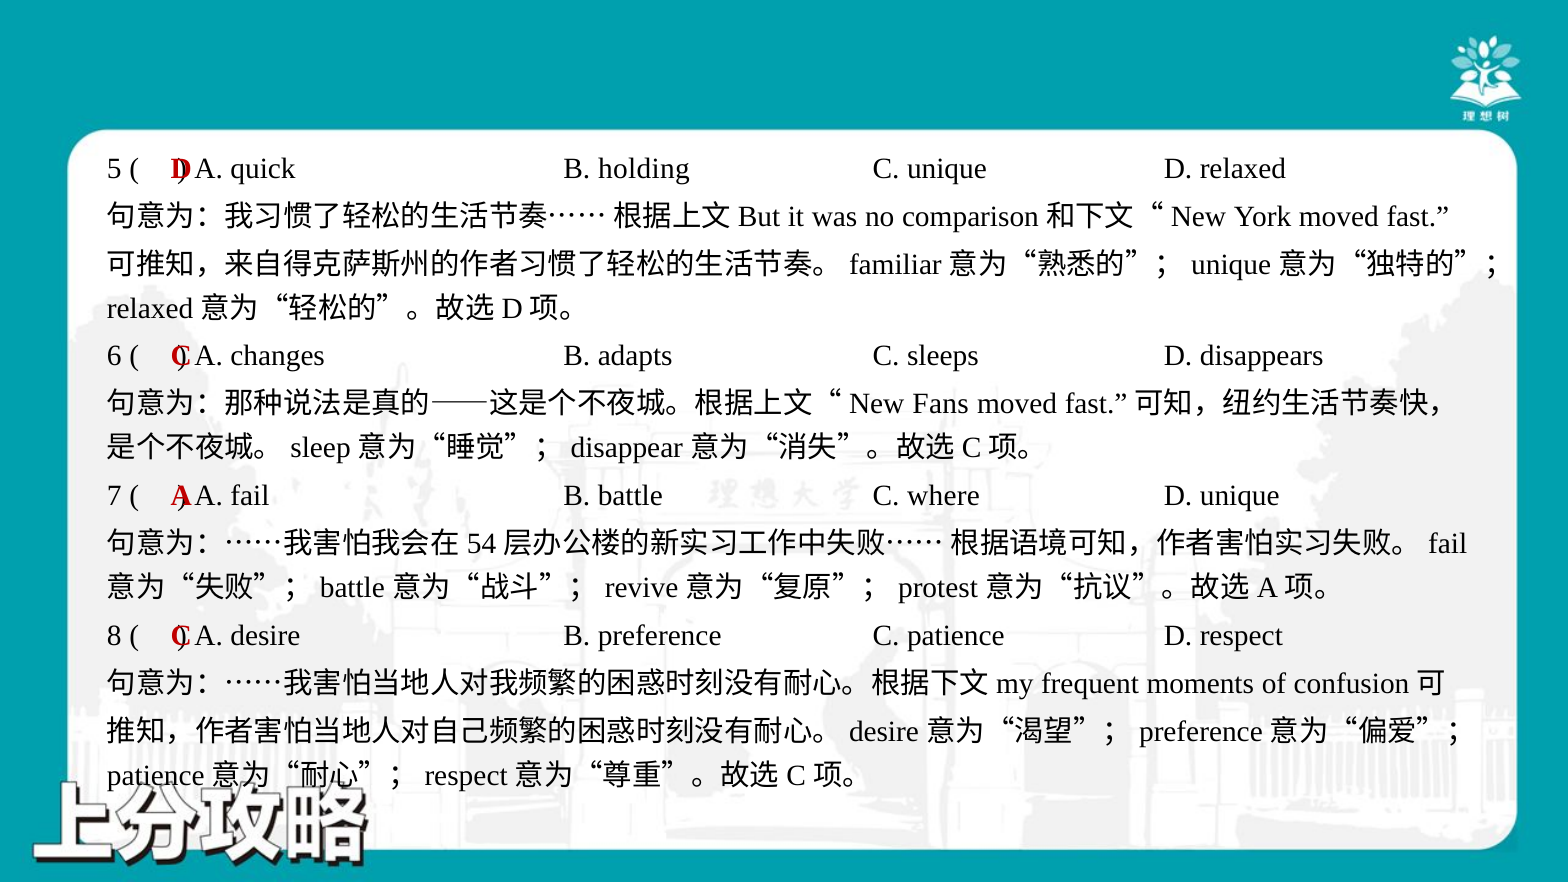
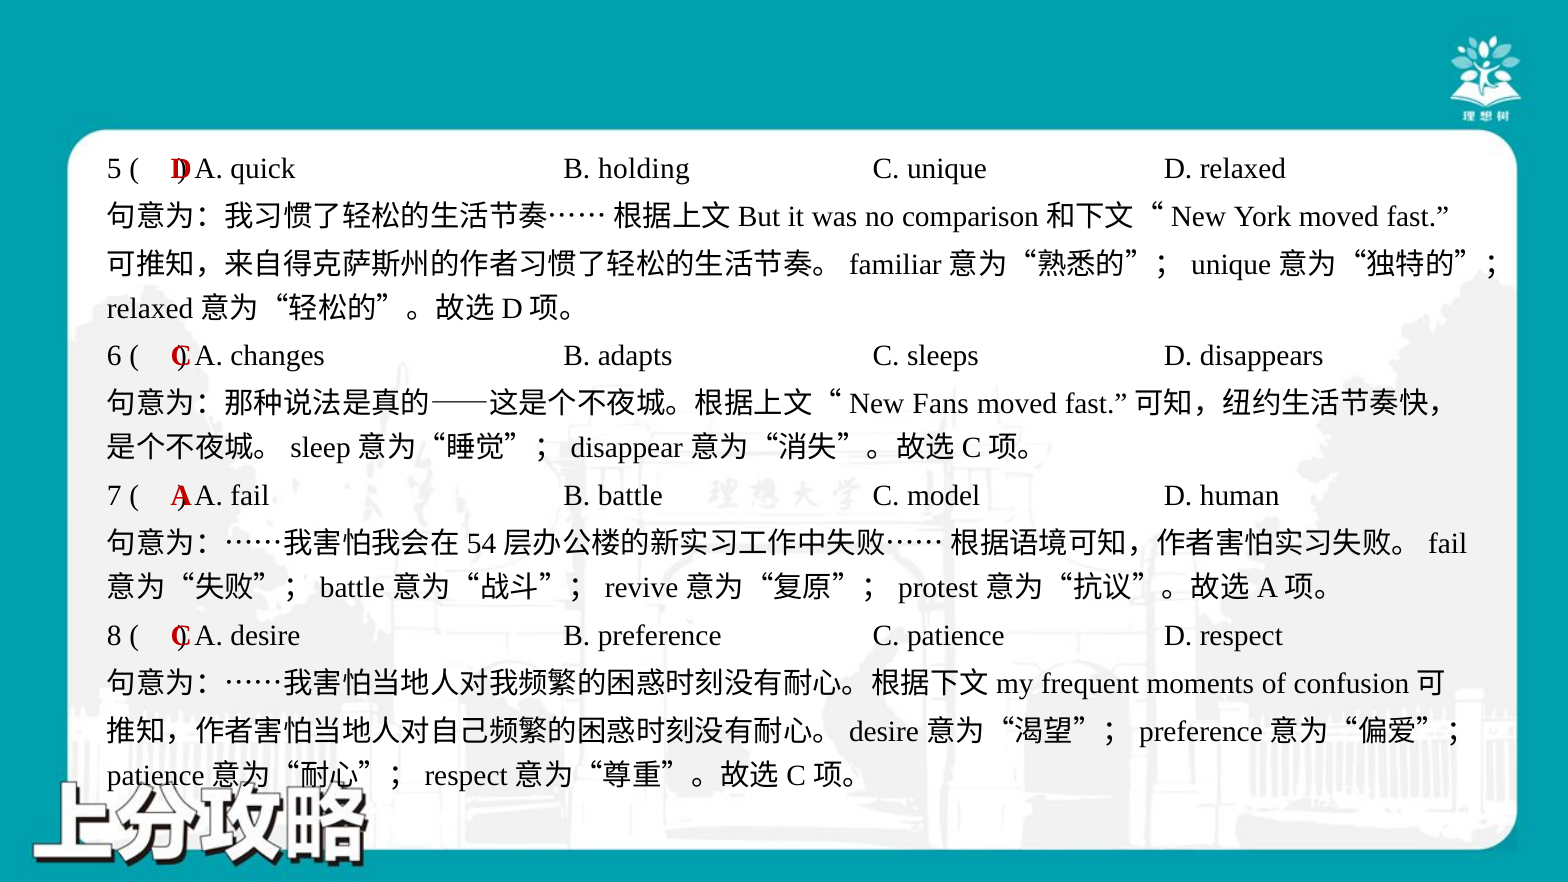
where: where -> model (944, 496)
D unique: unique -> human (1240, 496)
